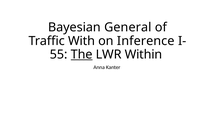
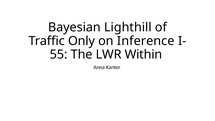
General: General -> Lighthill (128, 27)
With: With -> Only (82, 41)
The underline: present -> none (82, 54)
